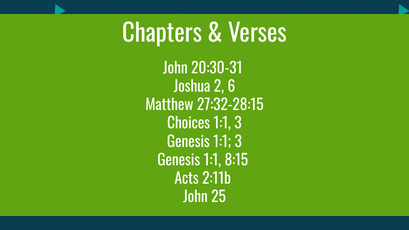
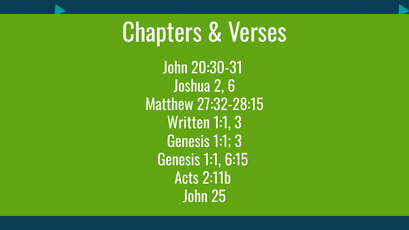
Choices: Choices -> Written (189, 124)
8:15: 8:15 -> 6:15 (236, 160)
